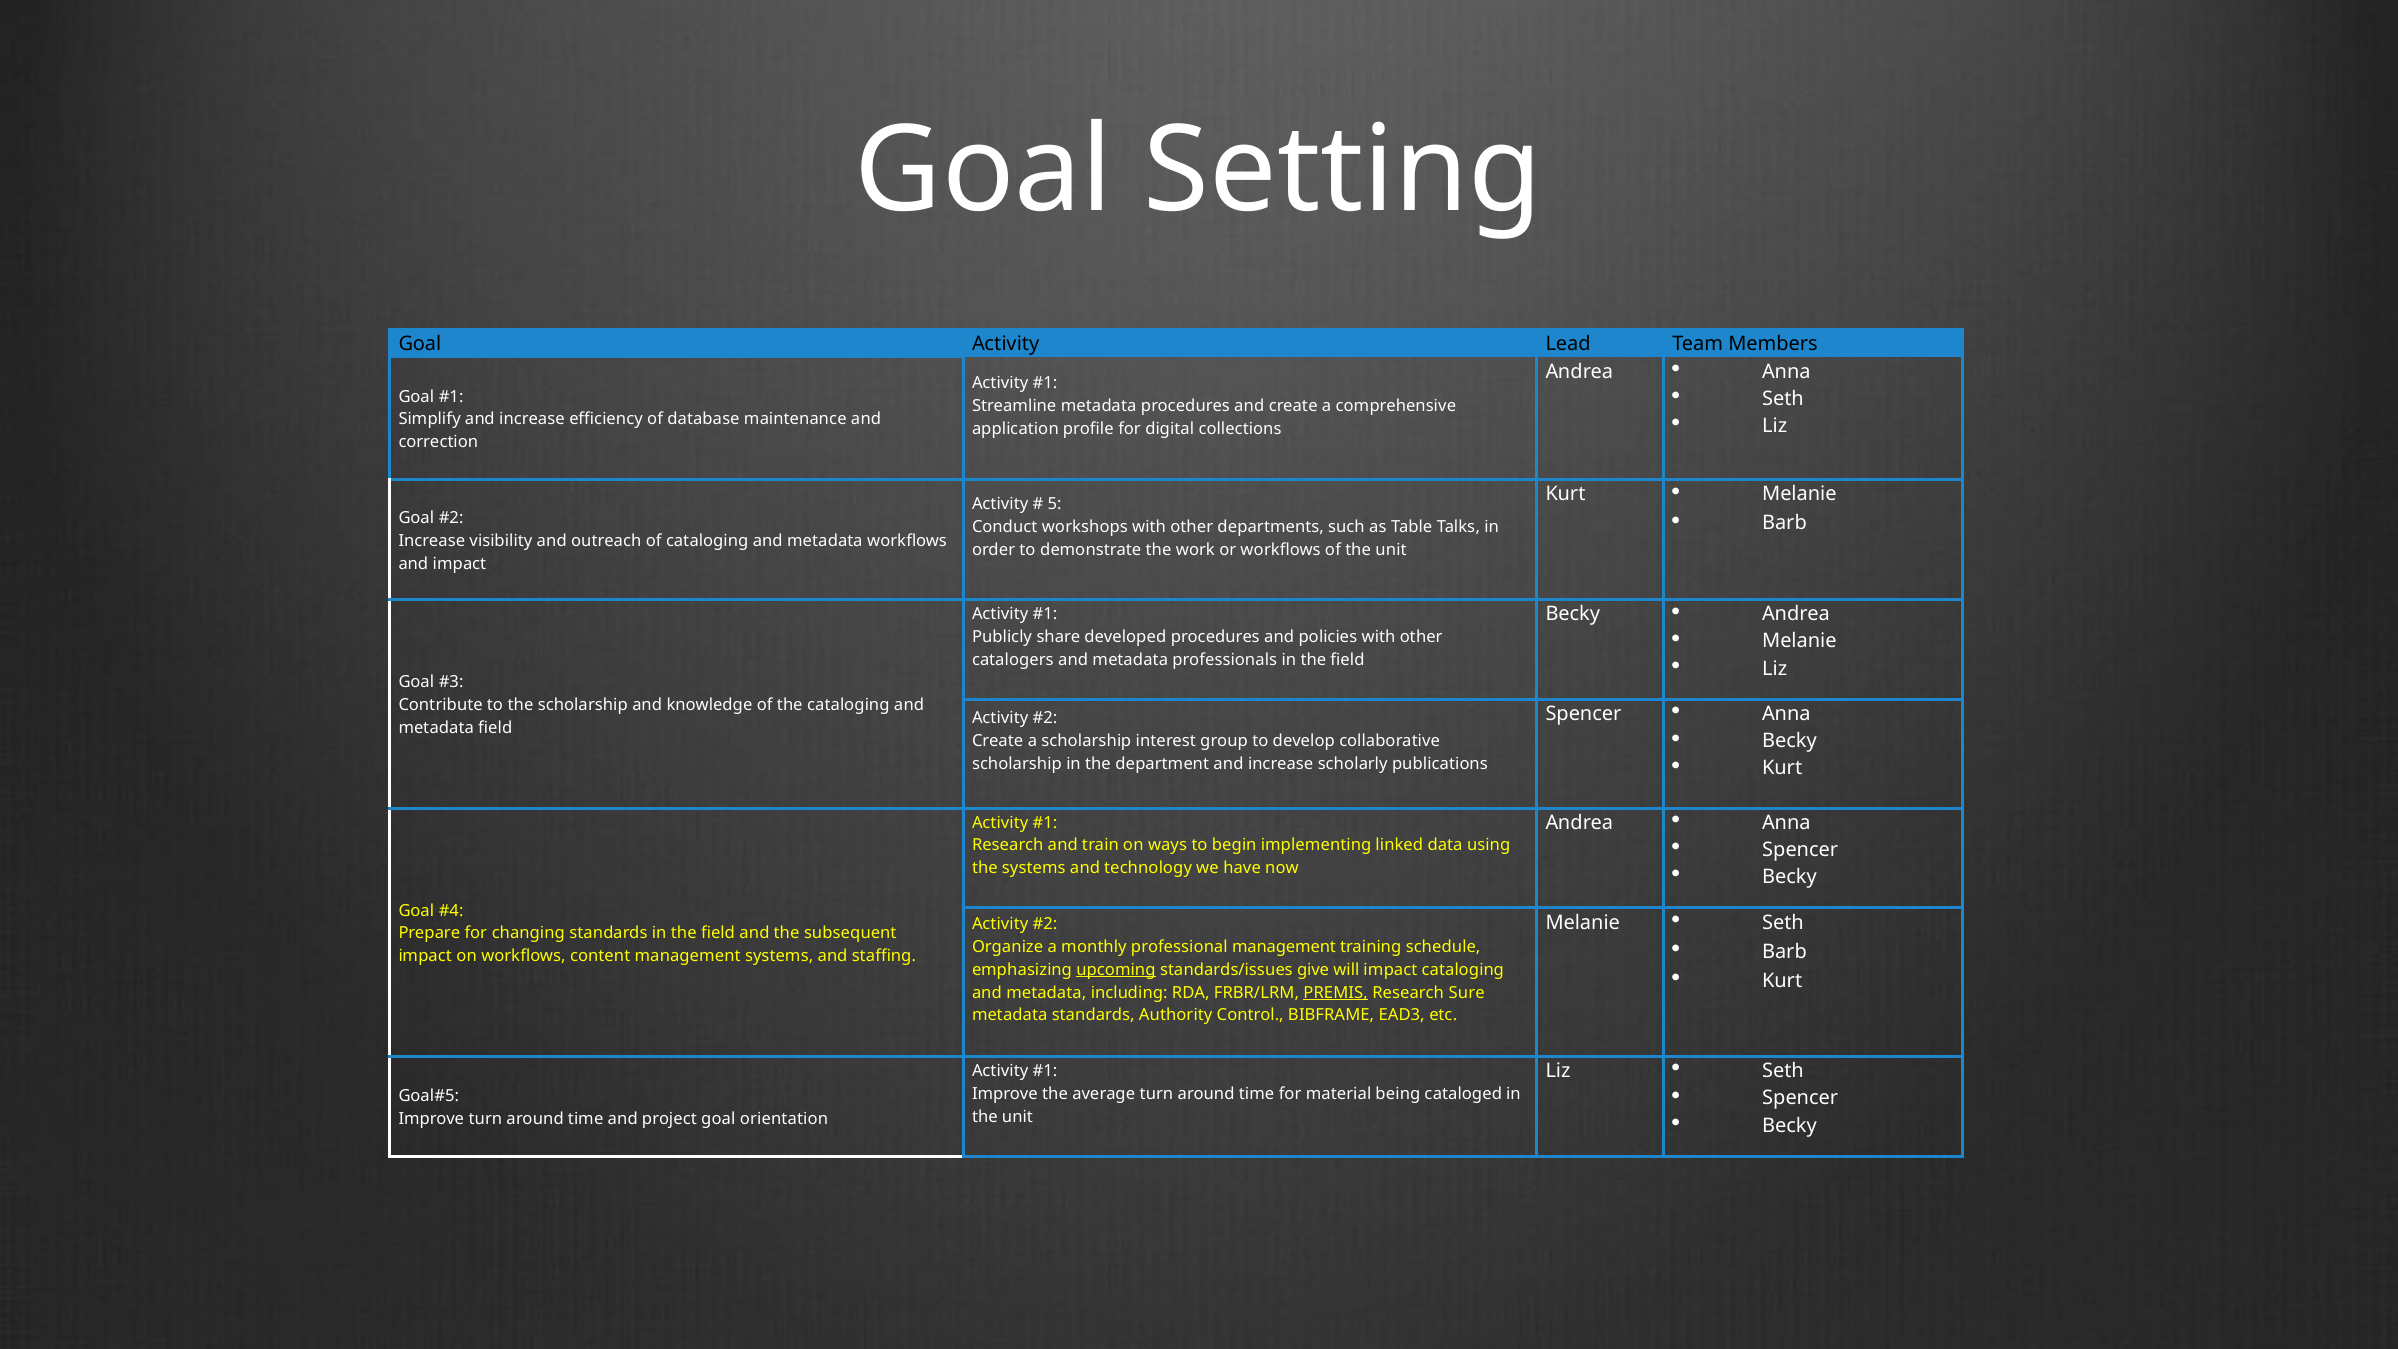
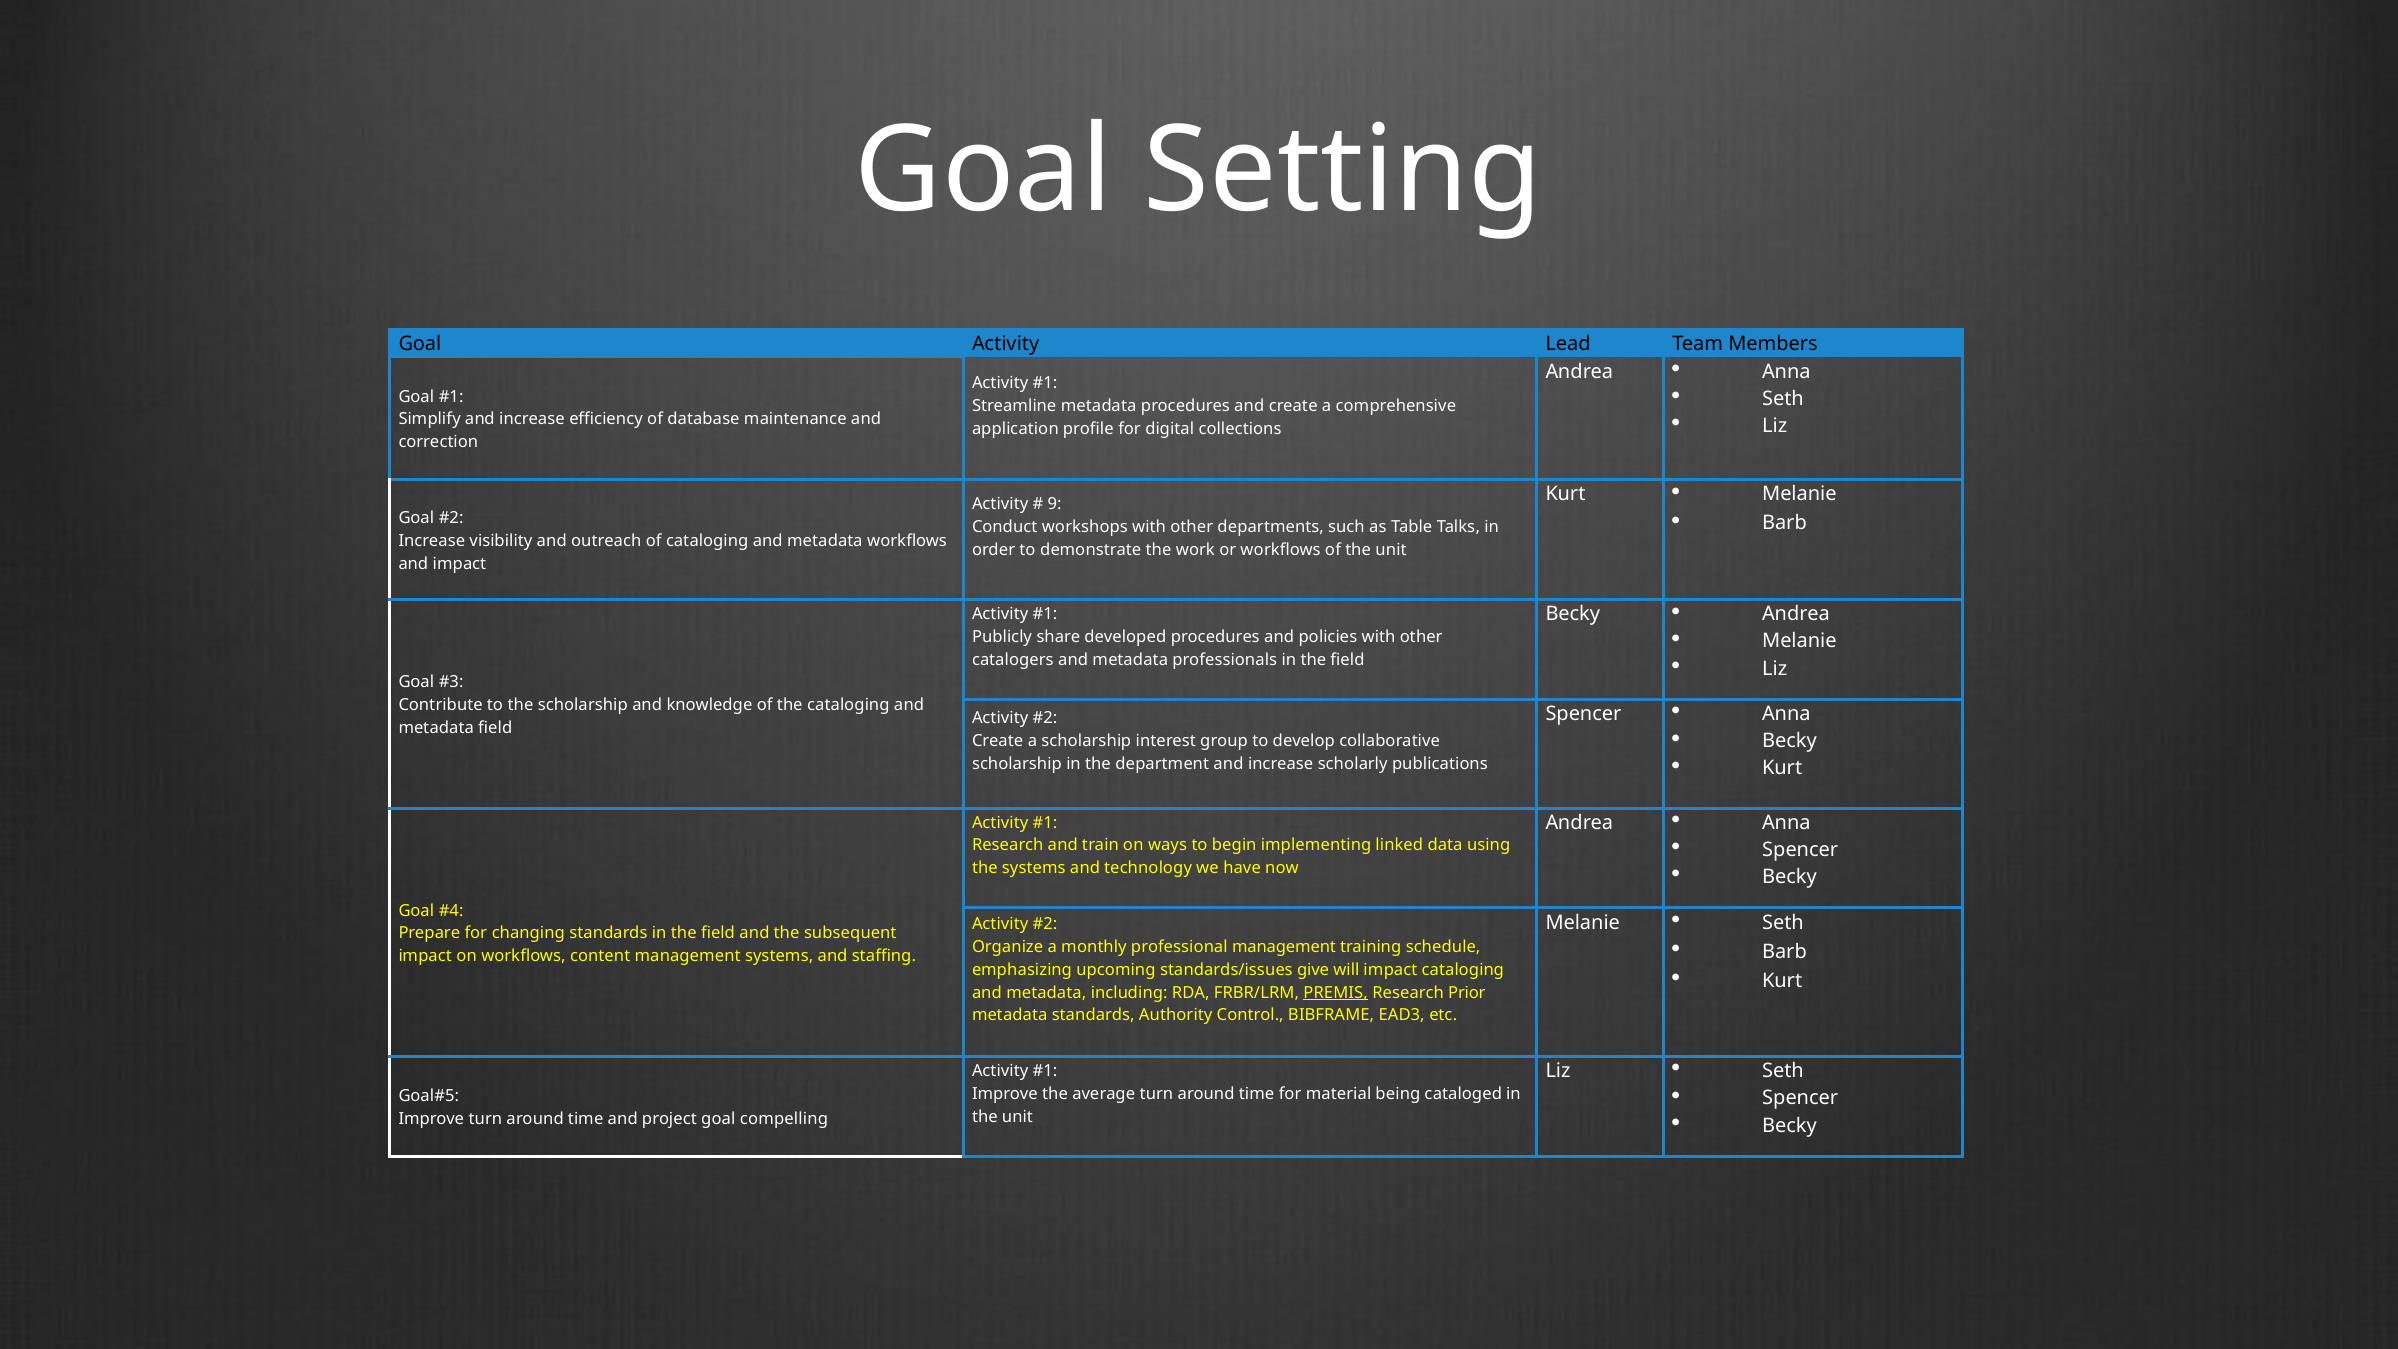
5: 5 -> 9 (1055, 504)
upcoming underline: present -> none (1116, 970)
Sure: Sure -> Prior (1467, 993)
orientation: orientation -> compelling (784, 1119)
